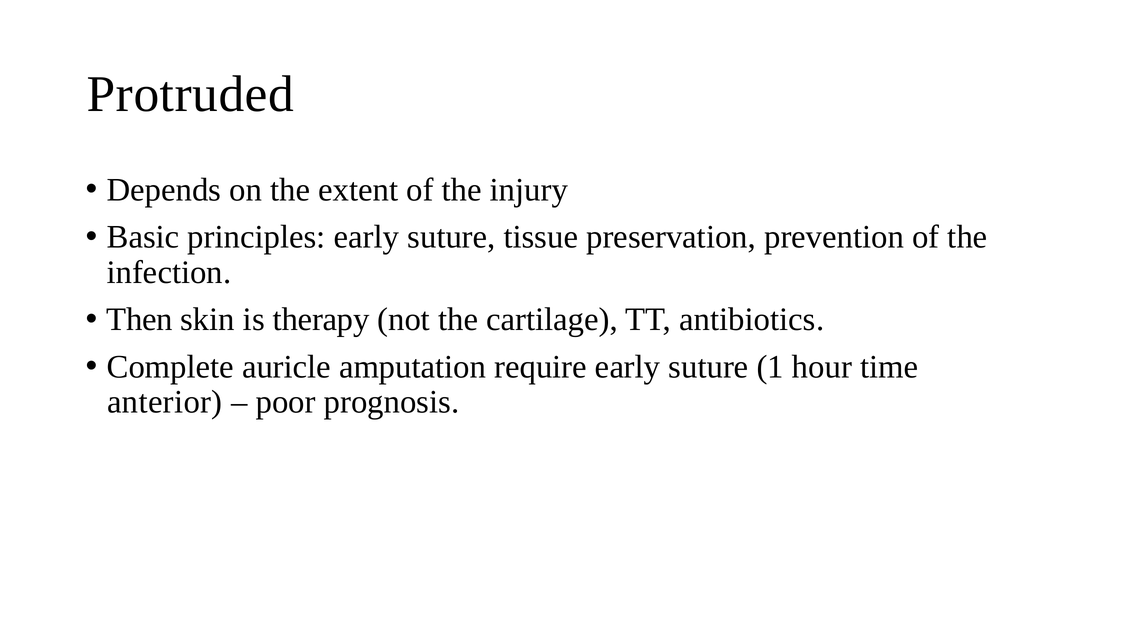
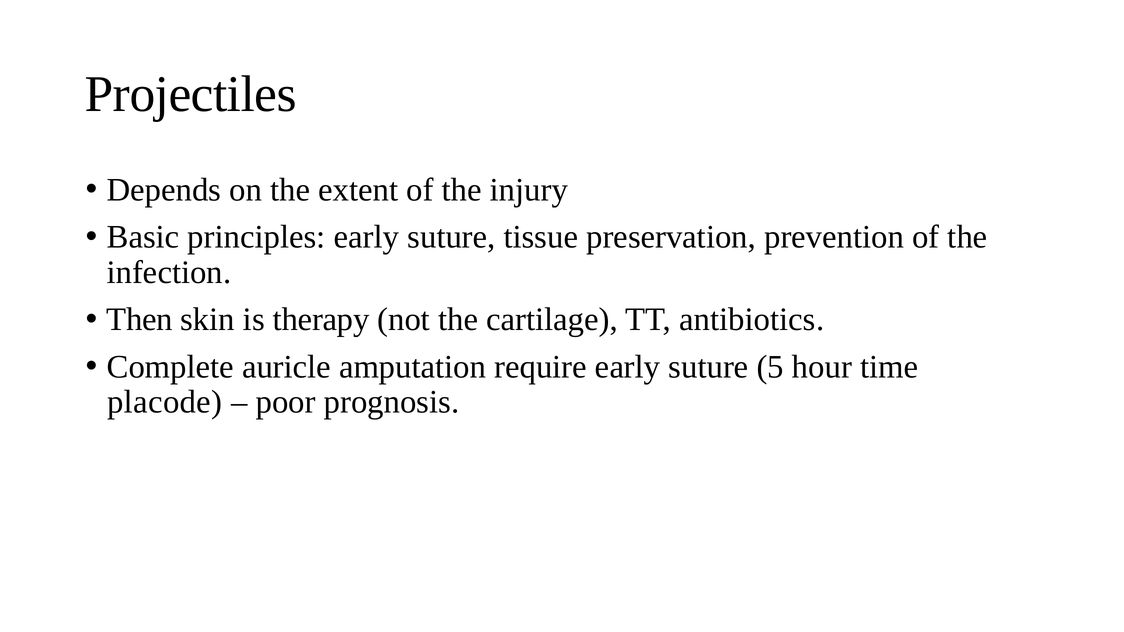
Protruded: Protruded -> Projectiles (191, 94)
1: 1 -> 5 (770, 367)
anterior: anterior -> placode (165, 402)
